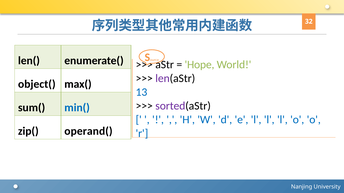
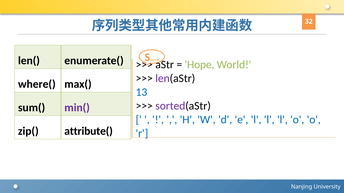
object(: object( -> where( (37, 84)
min( colour: blue -> purple (77, 108)
operand(: operand( -> attribute( (89, 131)
